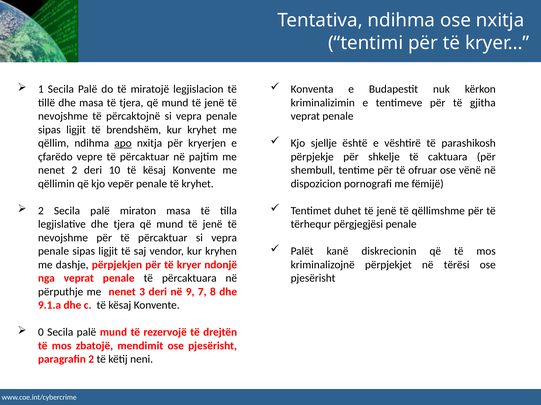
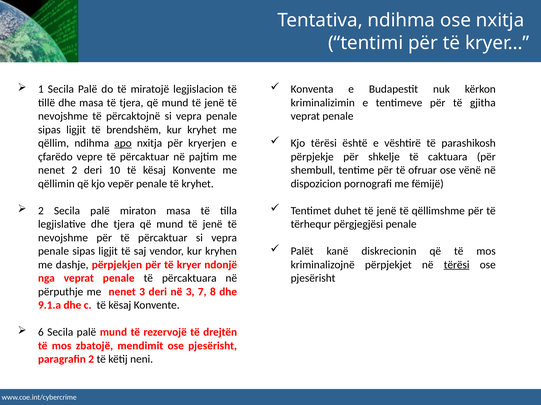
Kjo sjellje: sjellje -> tërësi (324, 143)
tërësi underline: none -> present (457, 265)
në 9: 9 -> 3 (190, 292)
0: 0 -> 6 (41, 333)
